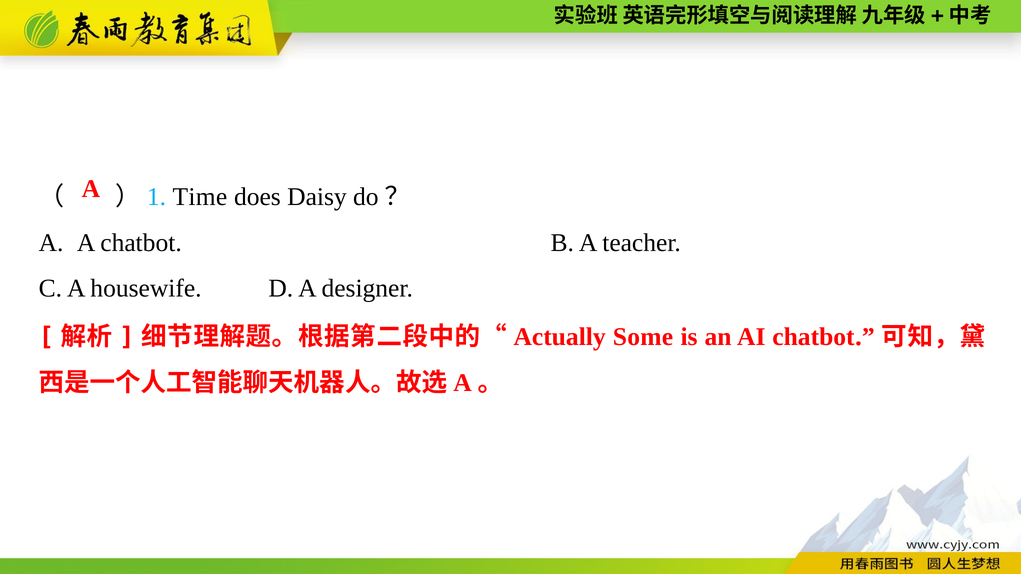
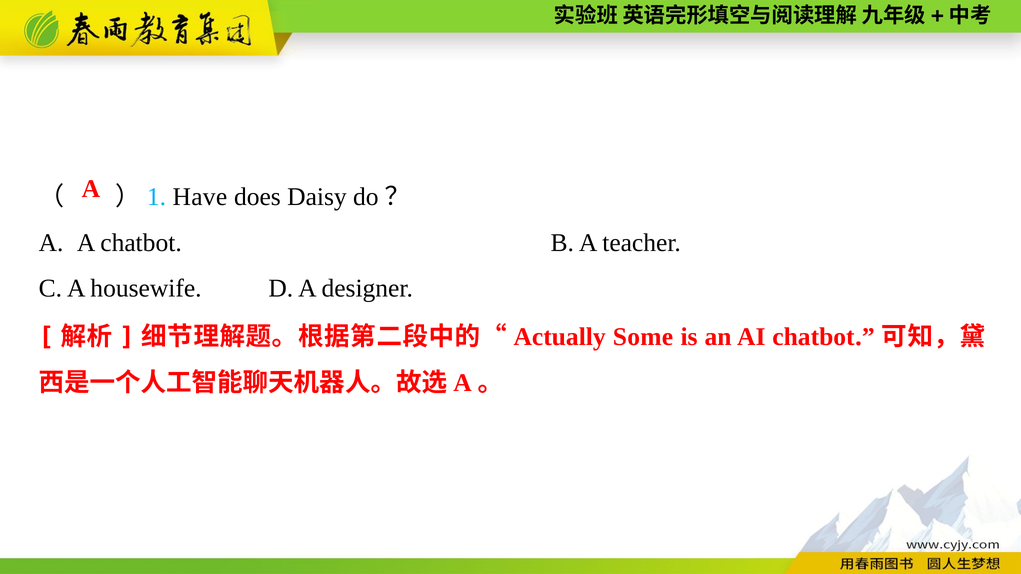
Time: Time -> Have (200, 197)
